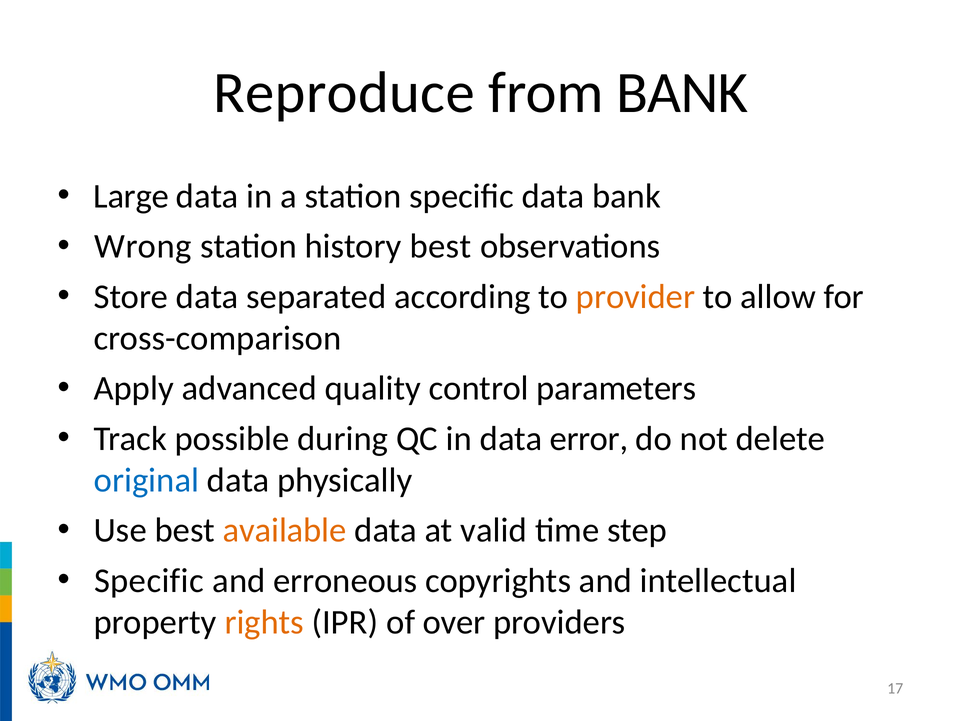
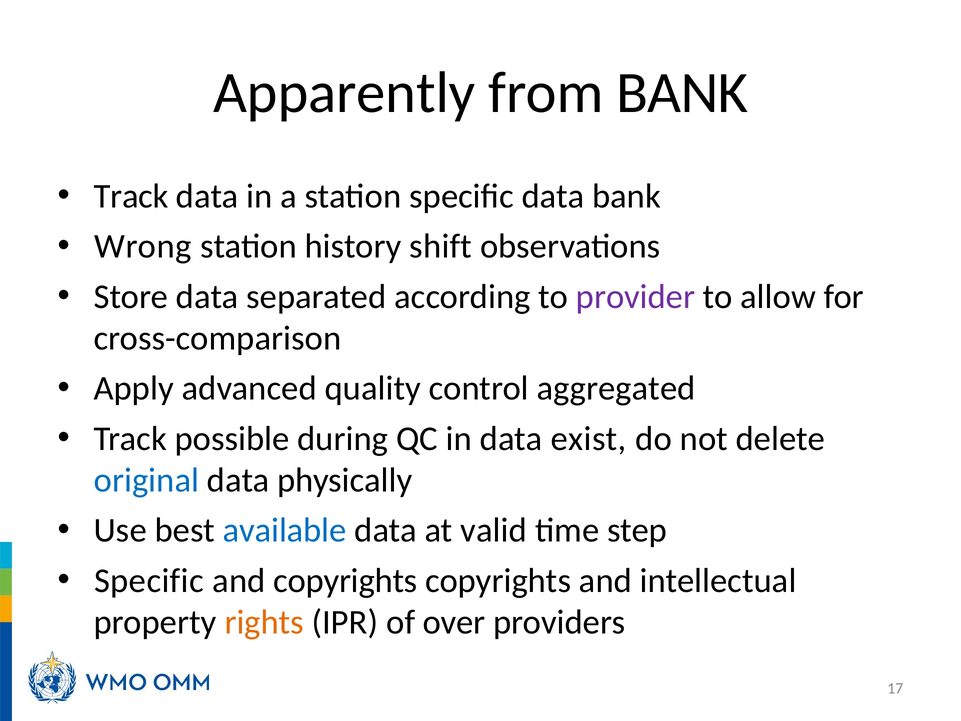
Reproduce: Reproduce -> Apparently (344, 93)
Large: Large -> Track (131, 196)
history best: best -> shift (441, 246)
provider colour: orange -> purple (636, 297)
parameters: parameters -> aggregated (616, 388)
error: error -> exist (589, 439)
available colour: orange -> blue (285, 530)
and erroneous: erroneous -> copyrights (345, 580)
